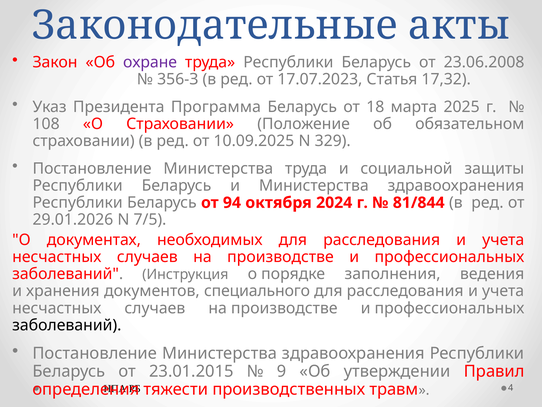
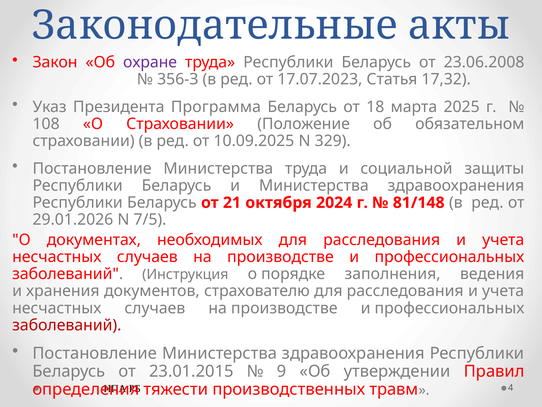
94: 94 -> 21 (232, 202)
81/844: 81/844 -> 81/148 (419, 202)
специального: специального -> страхователю (257, 291)
заболеваний colour: black -> red (67, 325)
